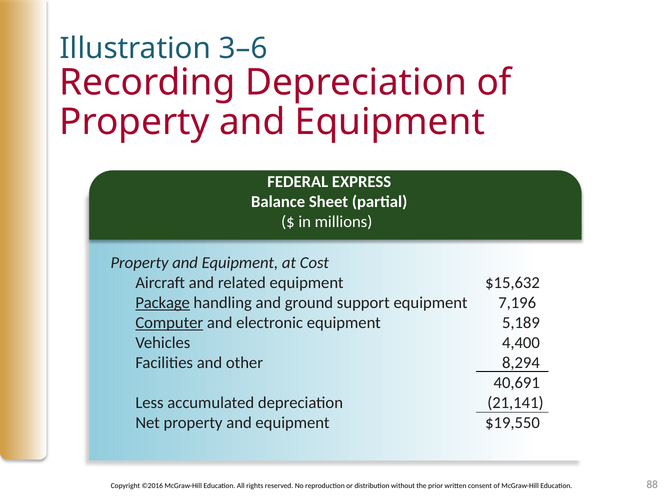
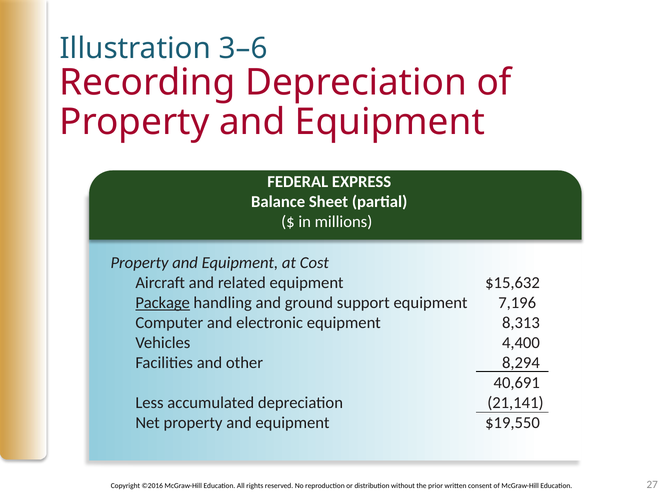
Computer underline: present -> none (169, 323)
5,189: 5,189 -> 8,313 (521, 323)
88: 88 -> 27 (652, 485)
